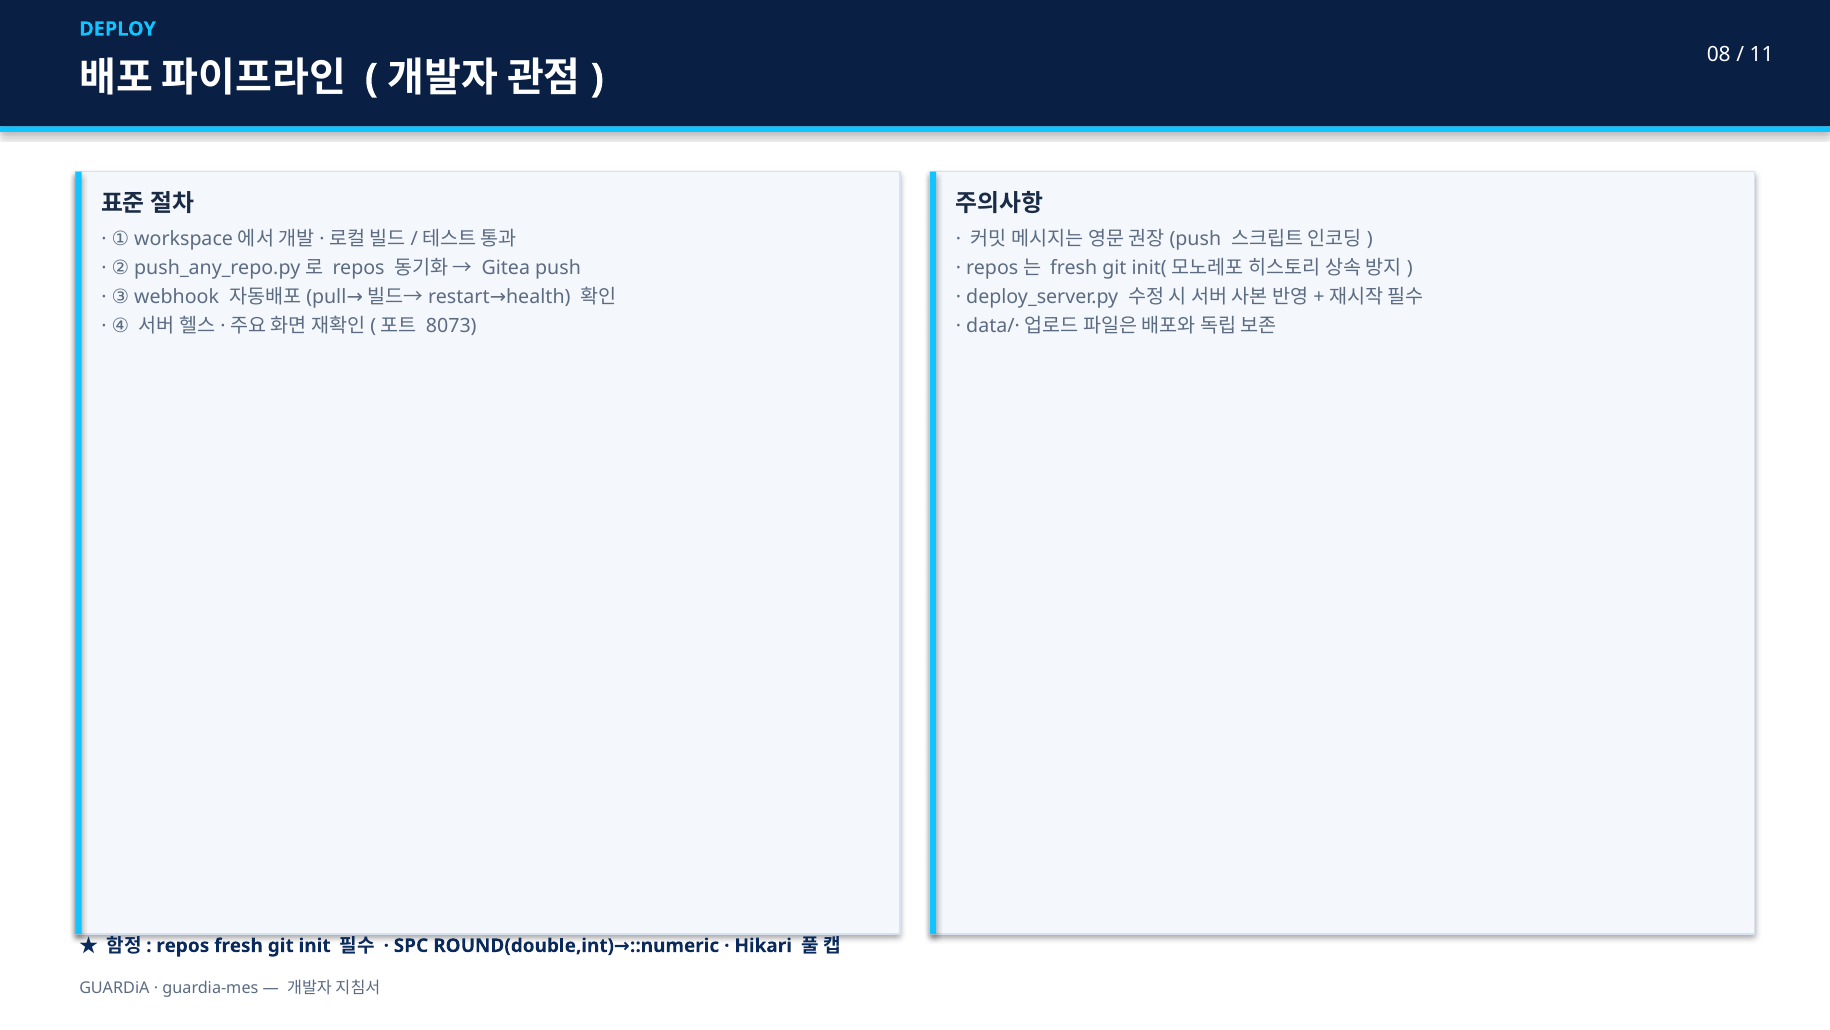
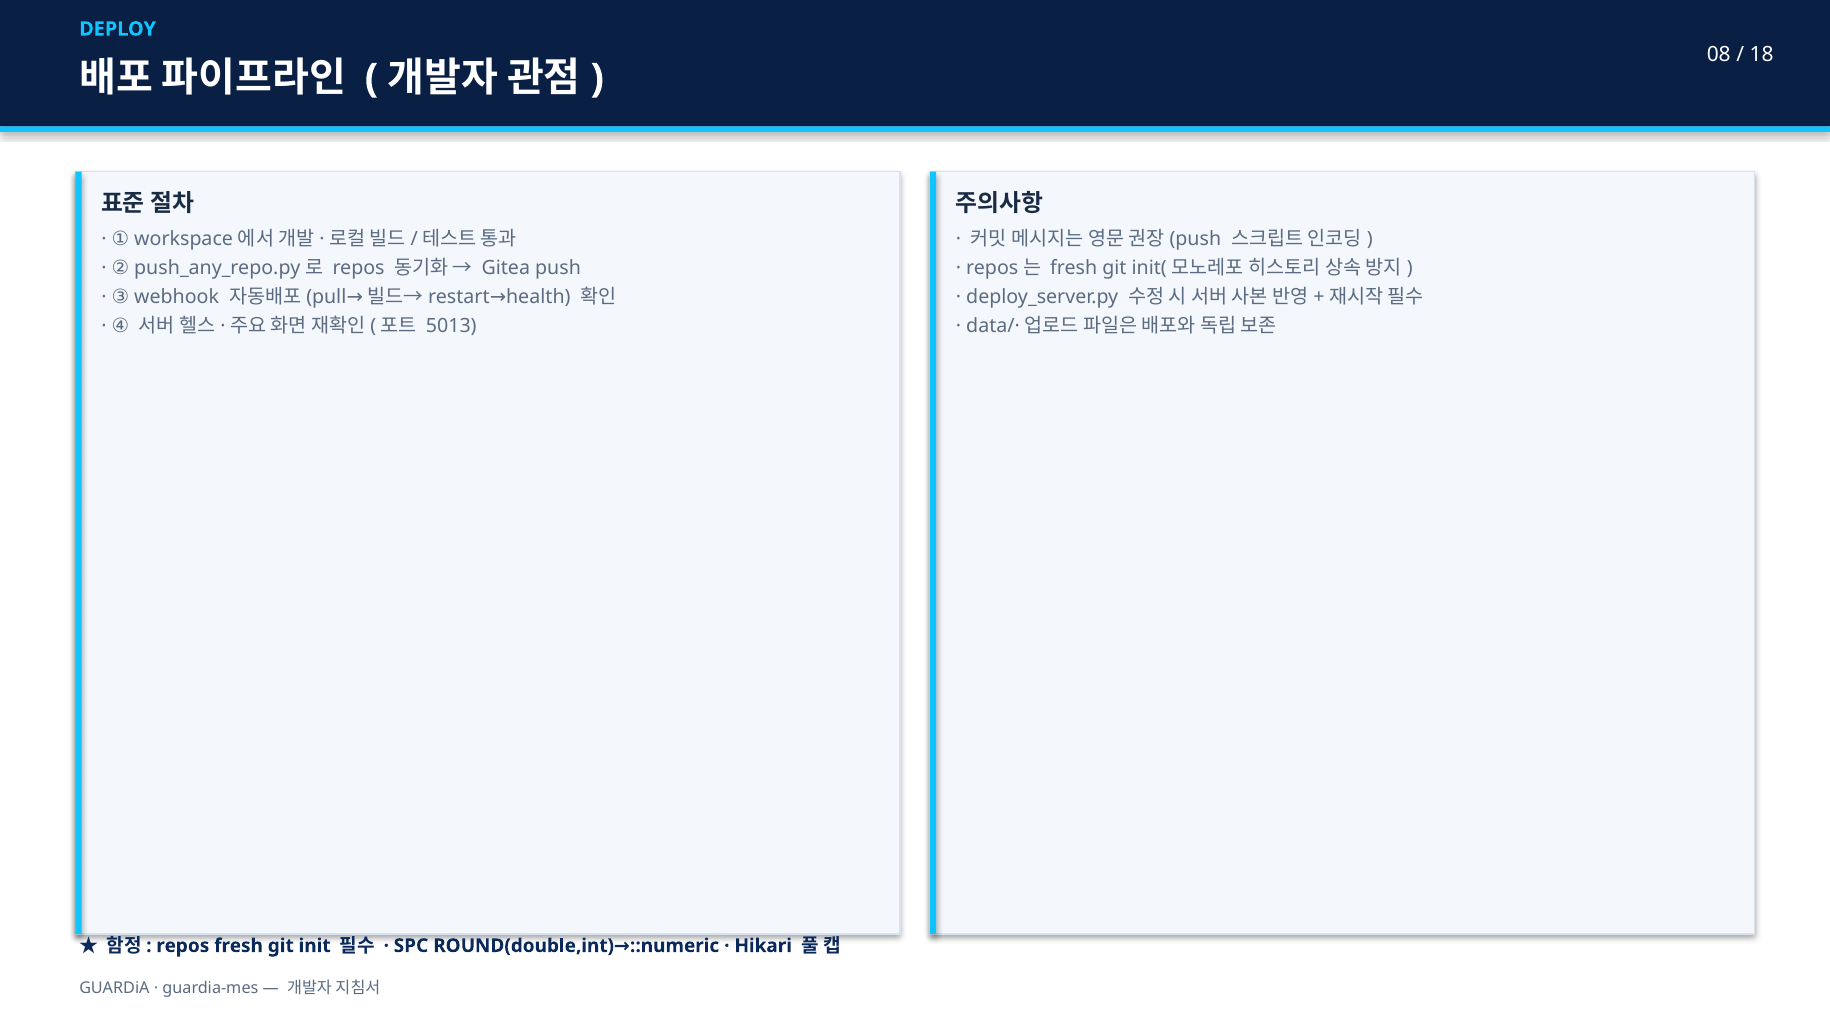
11: 11 -> 18 (1762, 54)
8073: 8073 -> 5013 (451, 326)
